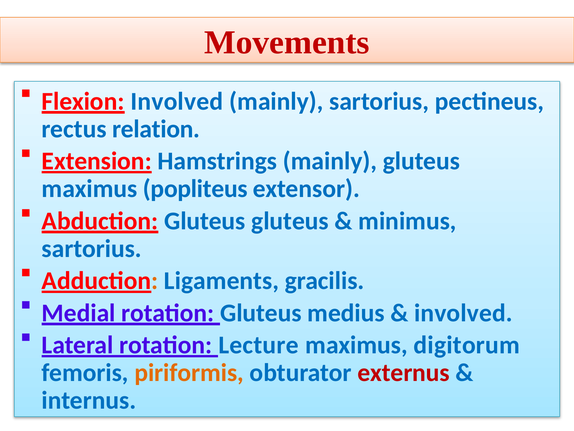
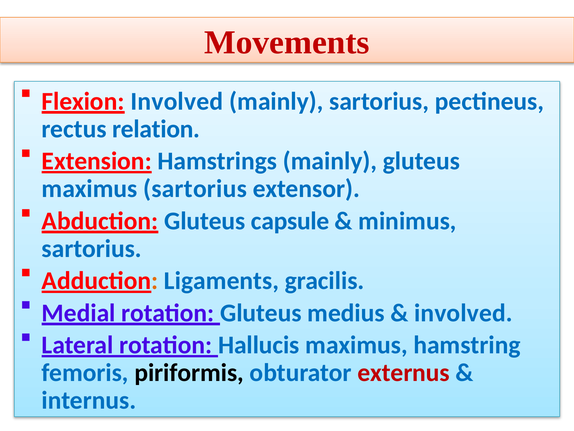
maximus popliteus: popliteus -> sartorius (195, 189)
Gluteus gluteus: gluteus -> capsule (290, 221)
Lecture: Lecture -> Hallucis (259, 345)
digitorum: digitorum -> hamstring (467, 345)
piriformis colour: orange -> black (189, 372)
